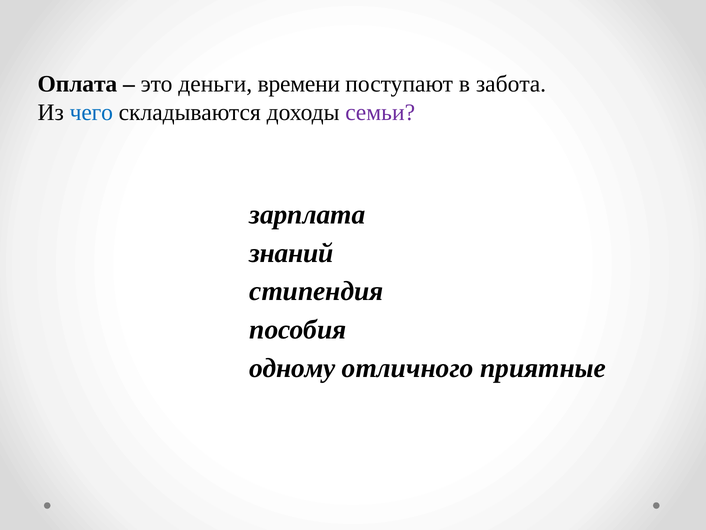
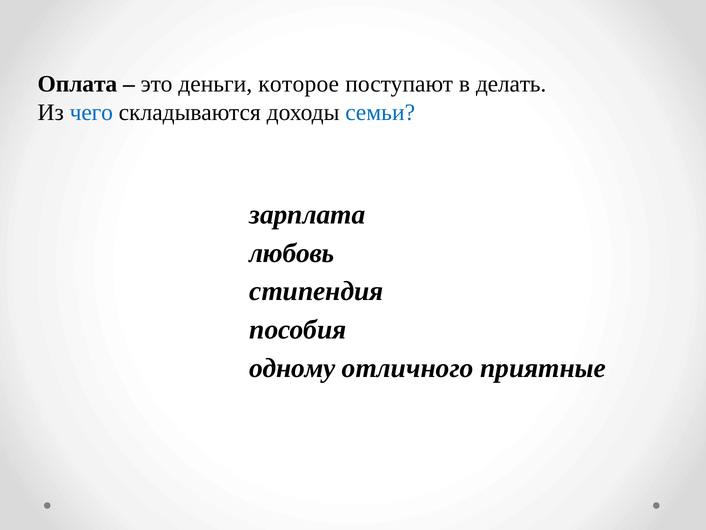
времени: времени -> которое (299, 84)
забота: забота -> делать (511, 84)
семьи colour: purple -> blue (380, 112)
знаний: знаний -> любовь (292, 253)
